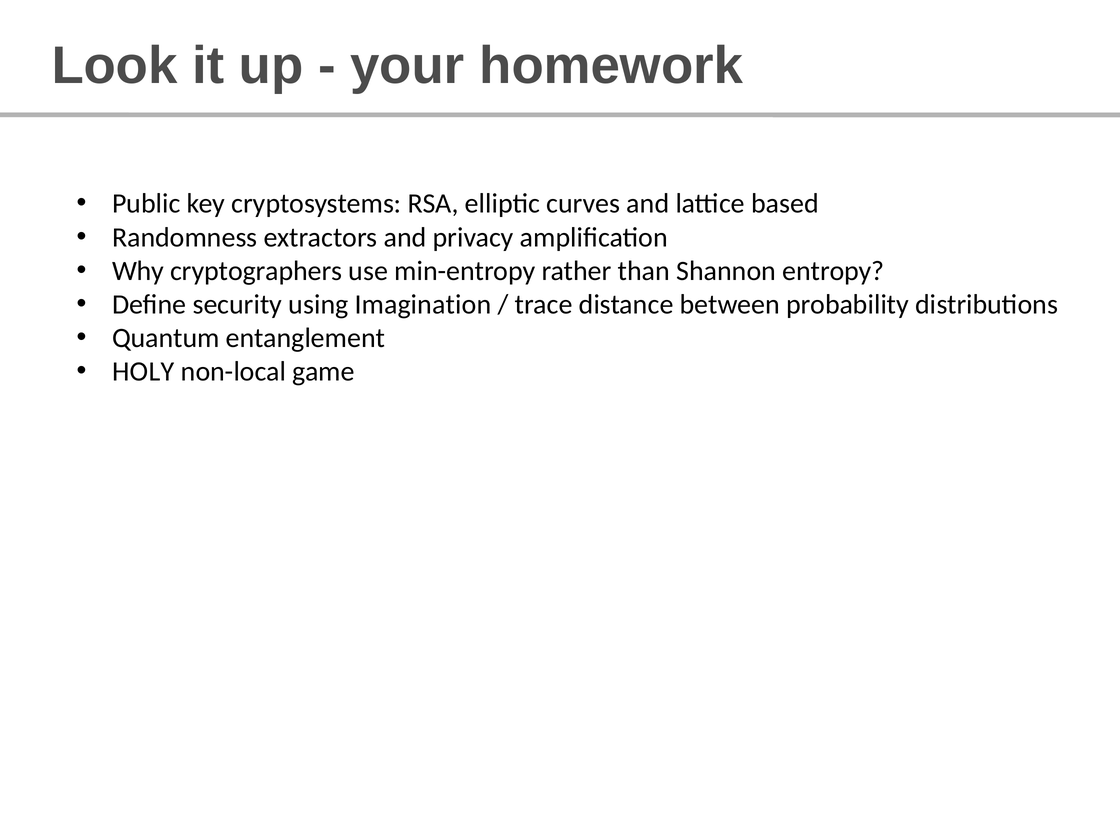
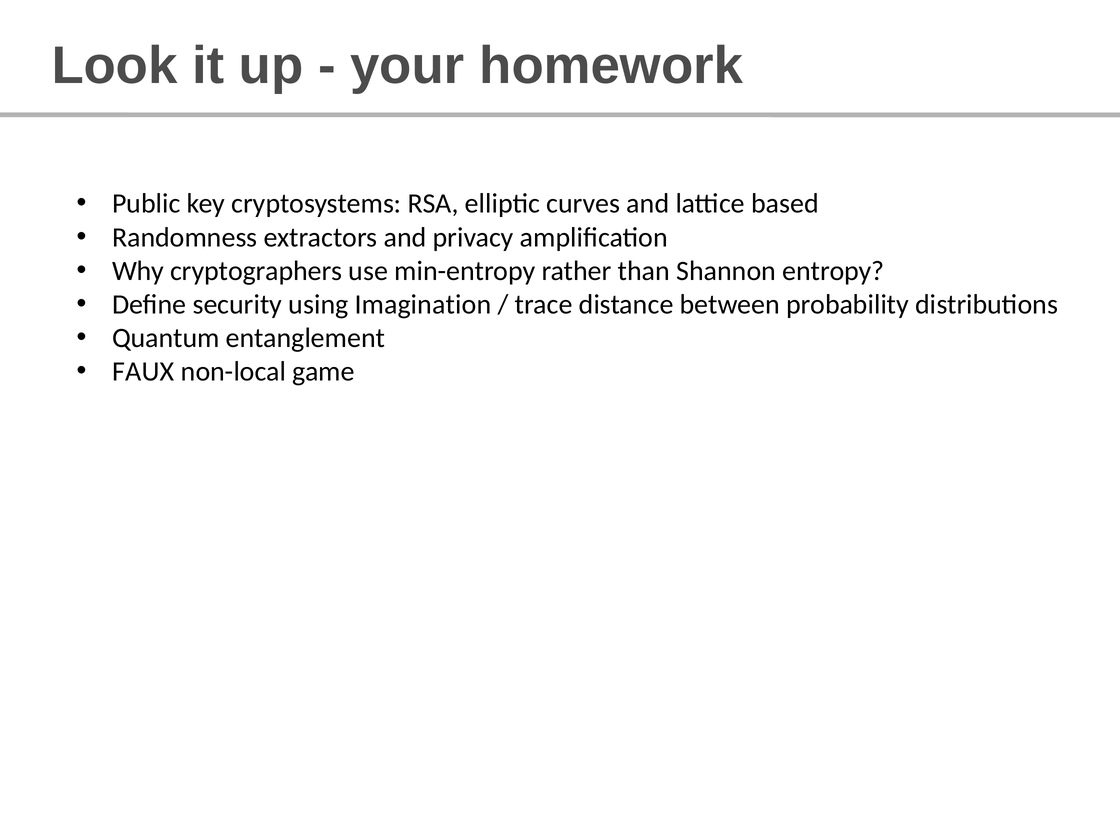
HOLY: HOLY -> FAUX (143, 372)
